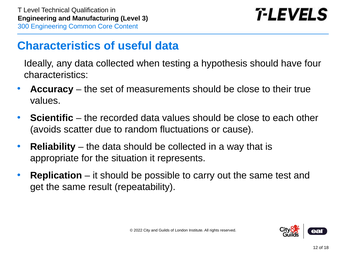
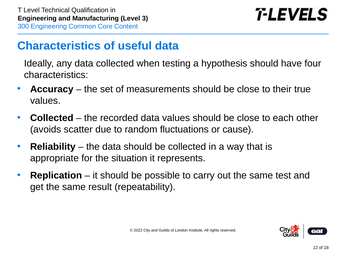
Scientific: Scientific -> Collected (52, 118)
